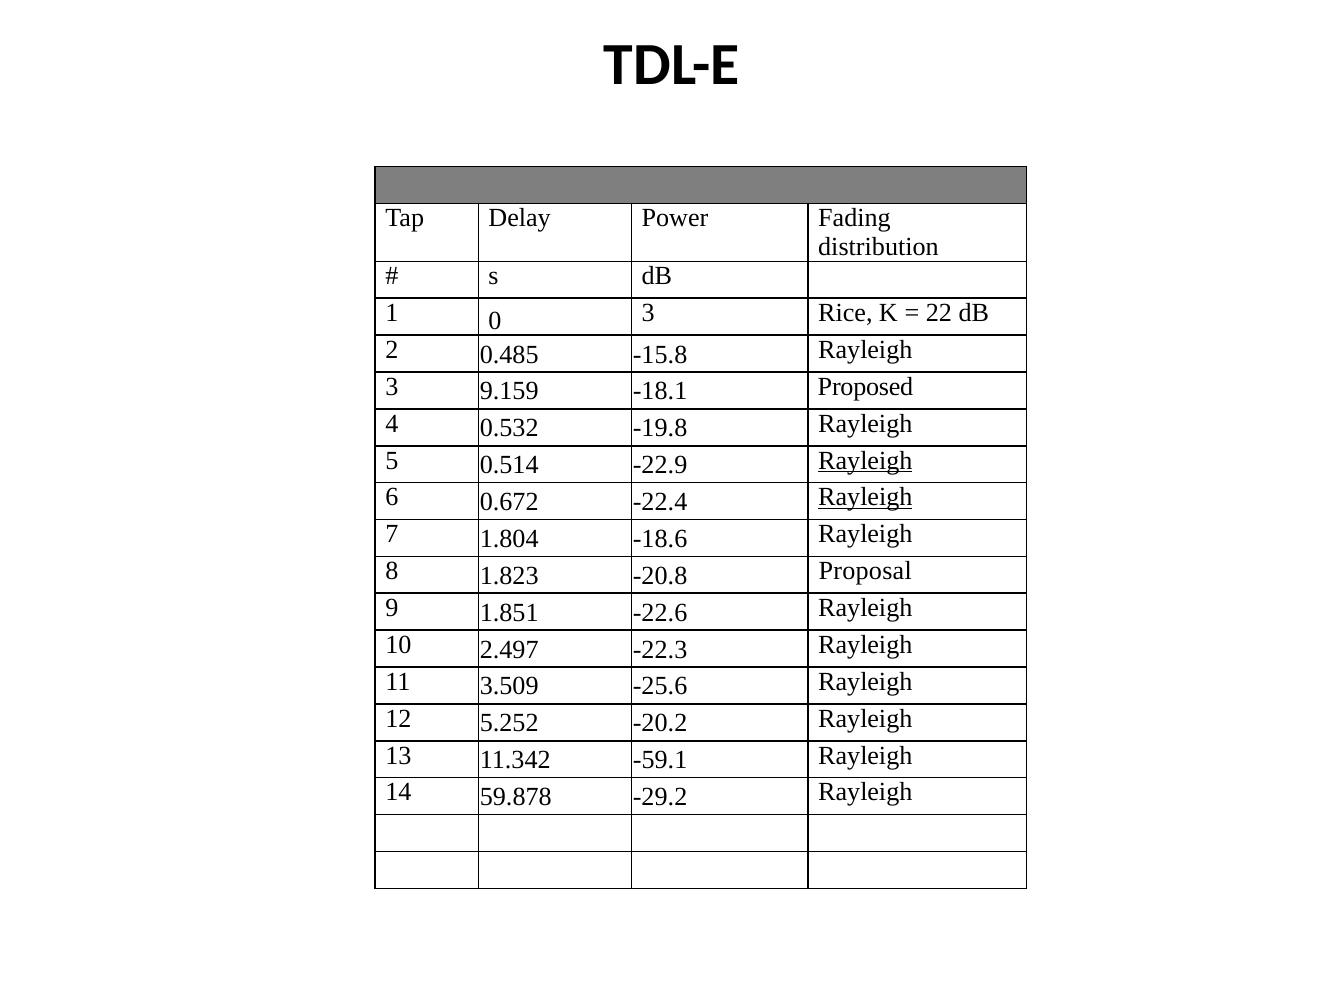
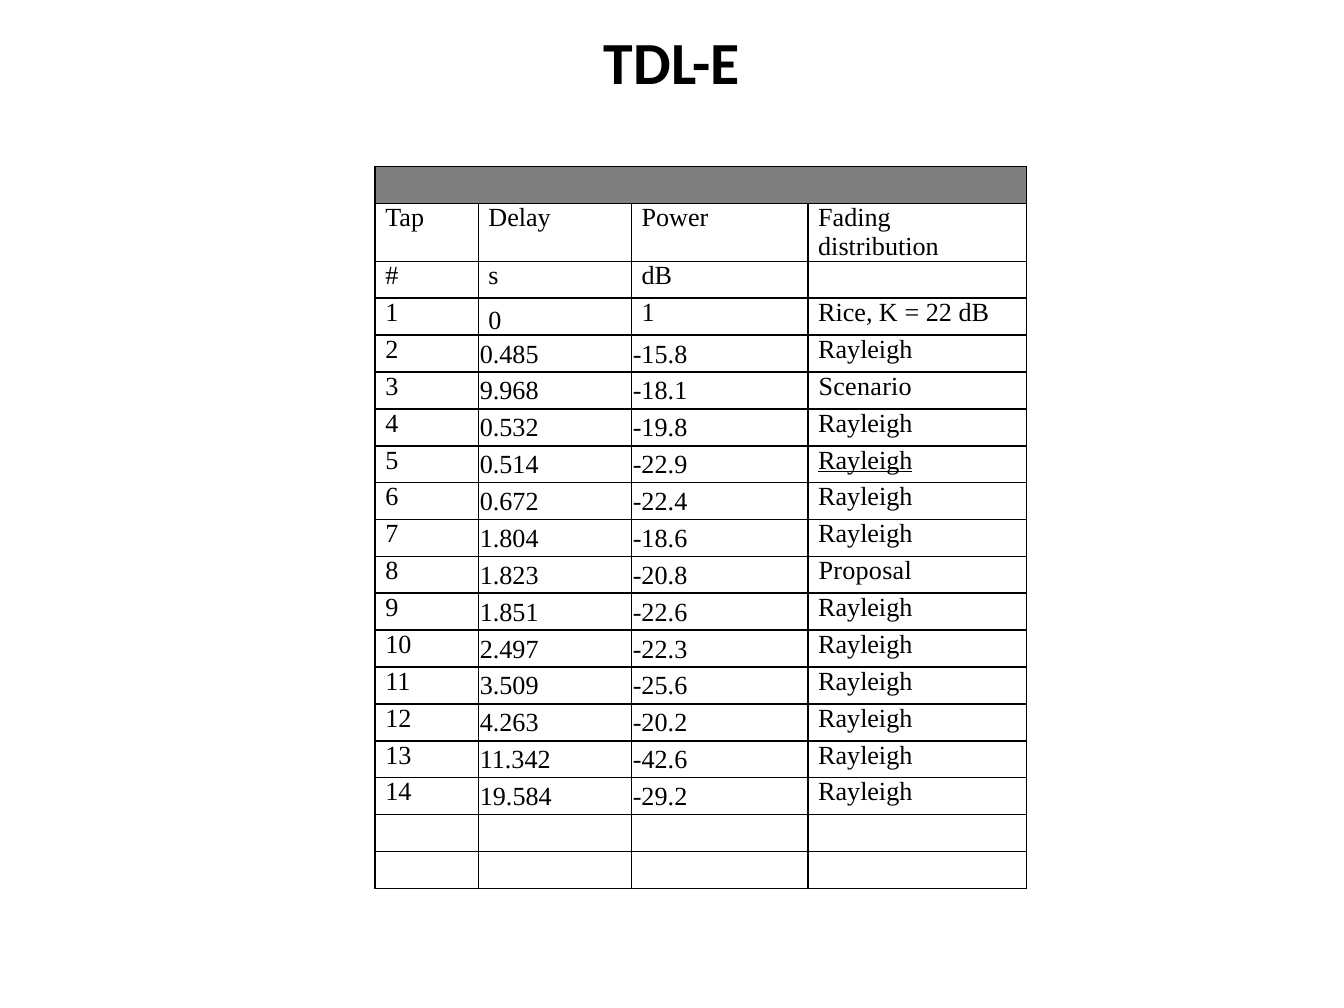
0 3: 3 -> 1 (648, 313)
9.159: 9.159 -> 9.968 (509, 391)
Proposed: Proposed -> Scenario (865, 387)
Rayleigh underline: present -> none (865, 497)
5.252: 5.252 -> 4.263 (509, 723)
-59.1: -59.1 -> -42.6 (660, 760)
59.878: 59.878 -> 19.584 (516, 797)
